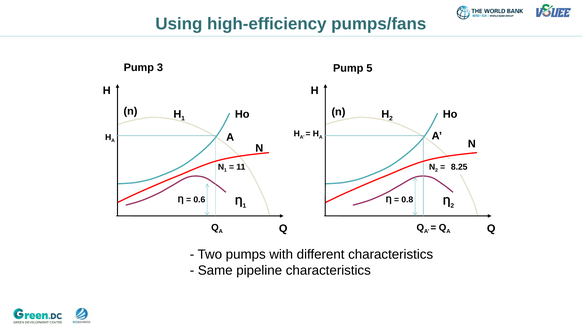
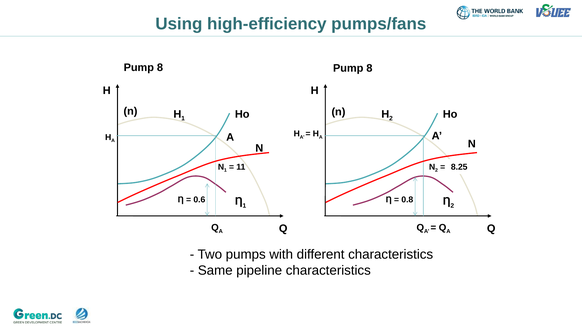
3: 3 -> 8 (160, 68)
5: 5 -> 8 (369, 68)
